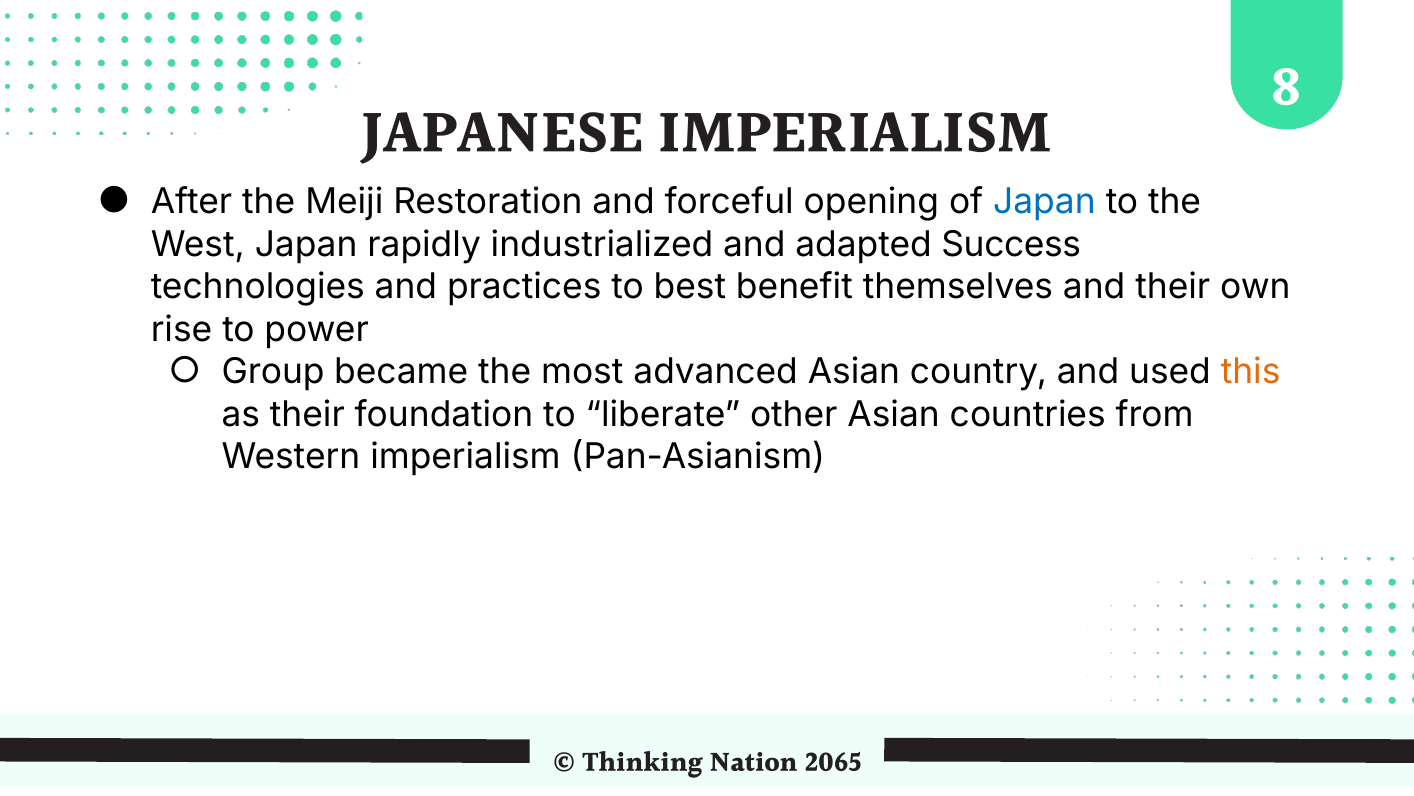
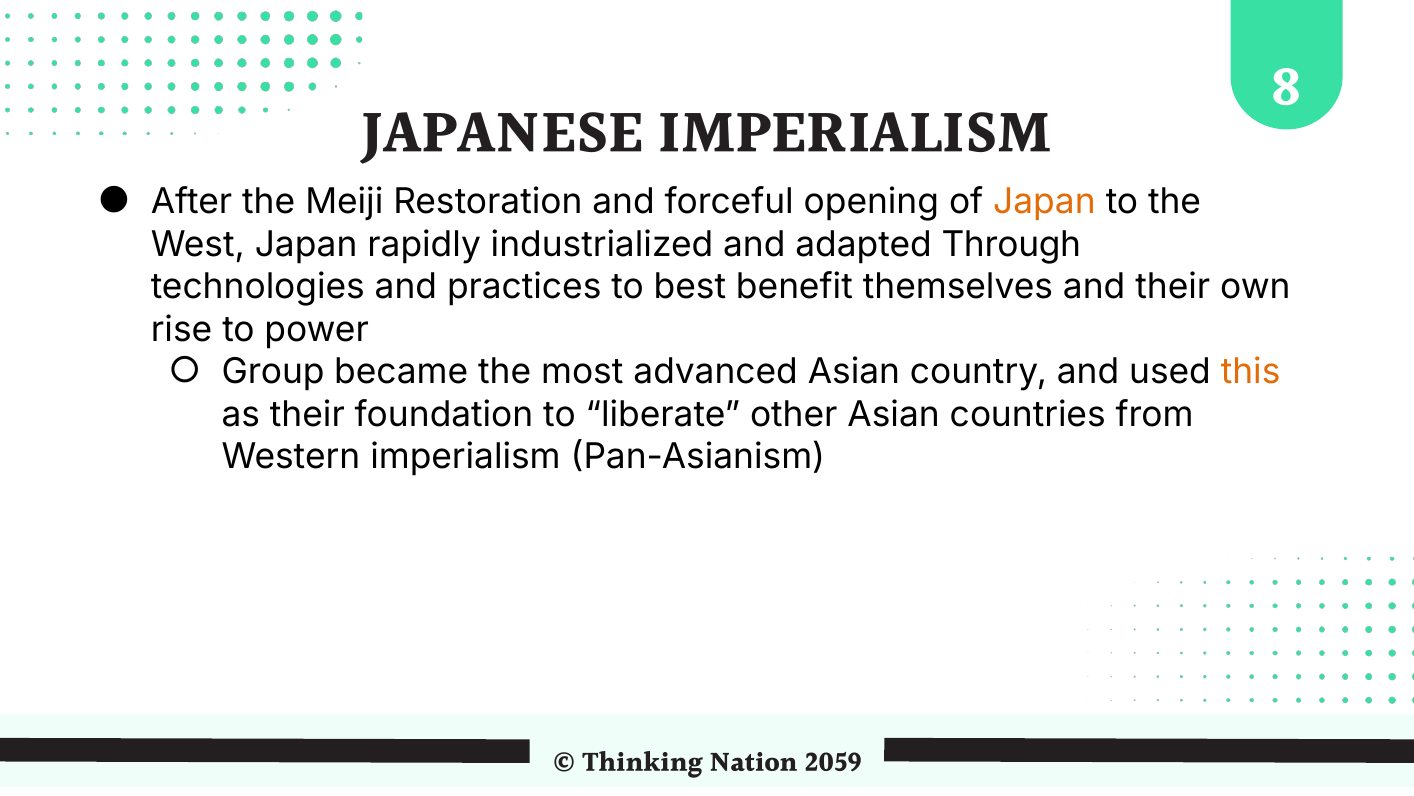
Japan colour: blue -> orange (1044, 202)
Success: Success -> Through (1011, 244)
2065: 2065 -> 2059 (833, 763)
